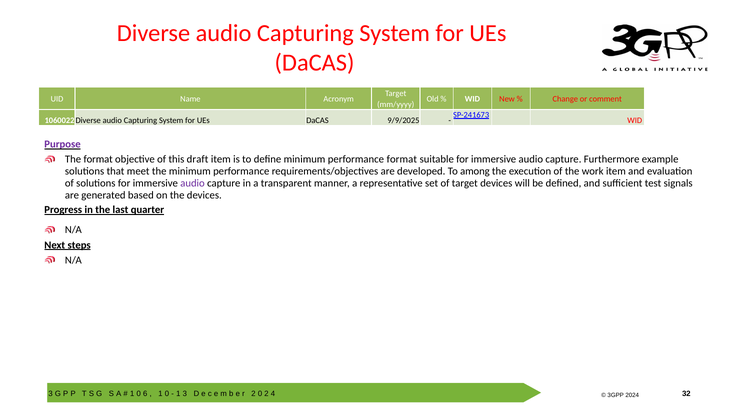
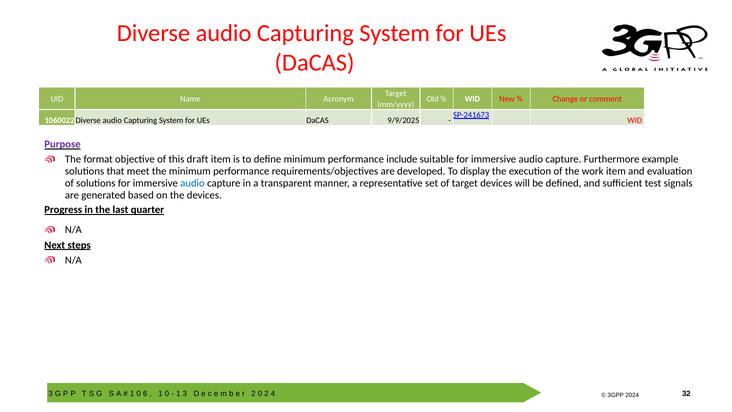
performance format: format -> include (402, 159)
among: among -> display (475, 171)
audio colour: purple -> blue (192, 183)
